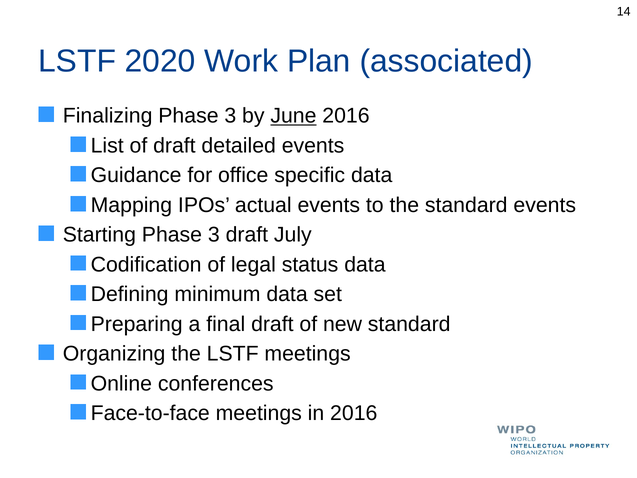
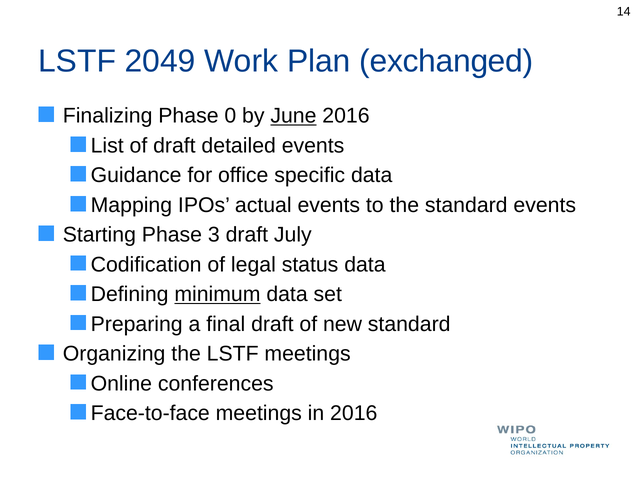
2020: 2020 -> 2049 (160, 61)
associated: associated -> exchanged (446, 61)
Finalizing Phase 3: 3 -> 0 (230, 116)
minimum underline: none -> present (217, 294)
